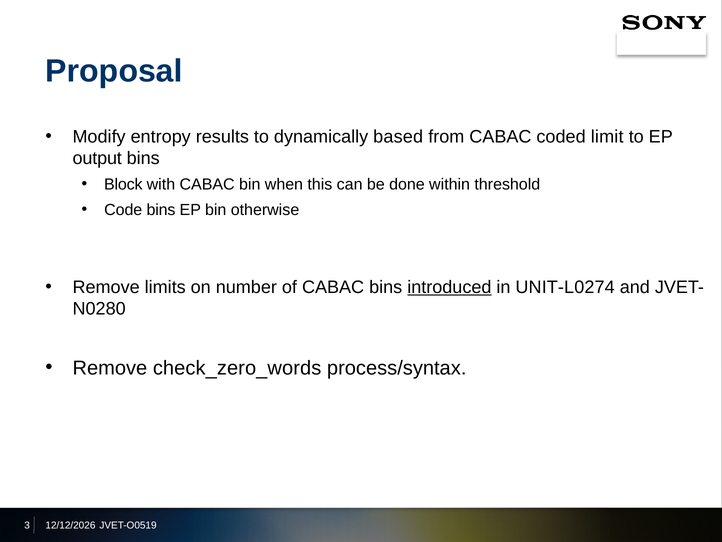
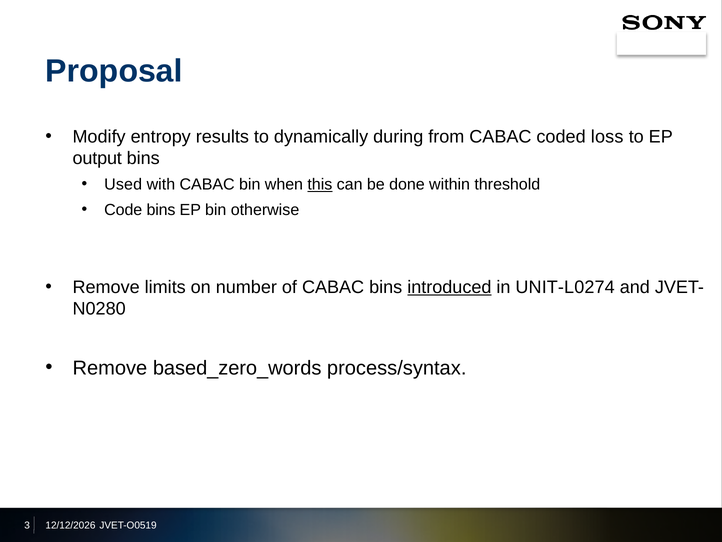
based: based -> during (398, 136)
limit: limit -> loss (607, 136)
Block: Block -> Used (123, 184)
this underline: none -> present (320, 184)
check_zero_words: check_zero_words -> based_zero_words (237, 368)
